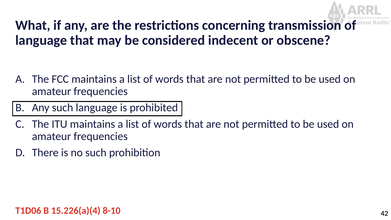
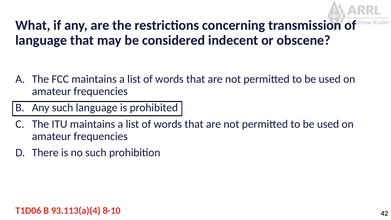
15.226(a)(4: 15.226(a)(4 -> 93.113(a)(4 (76, 211)
